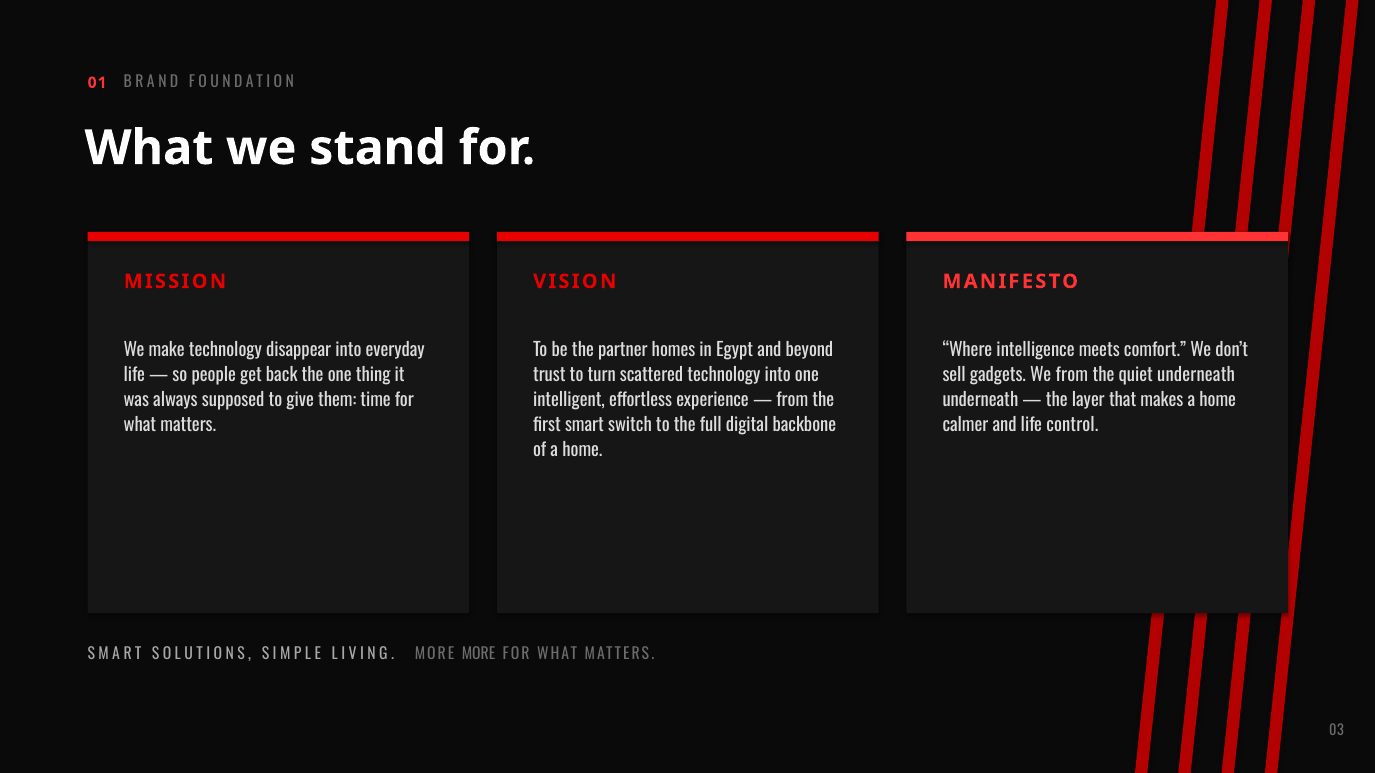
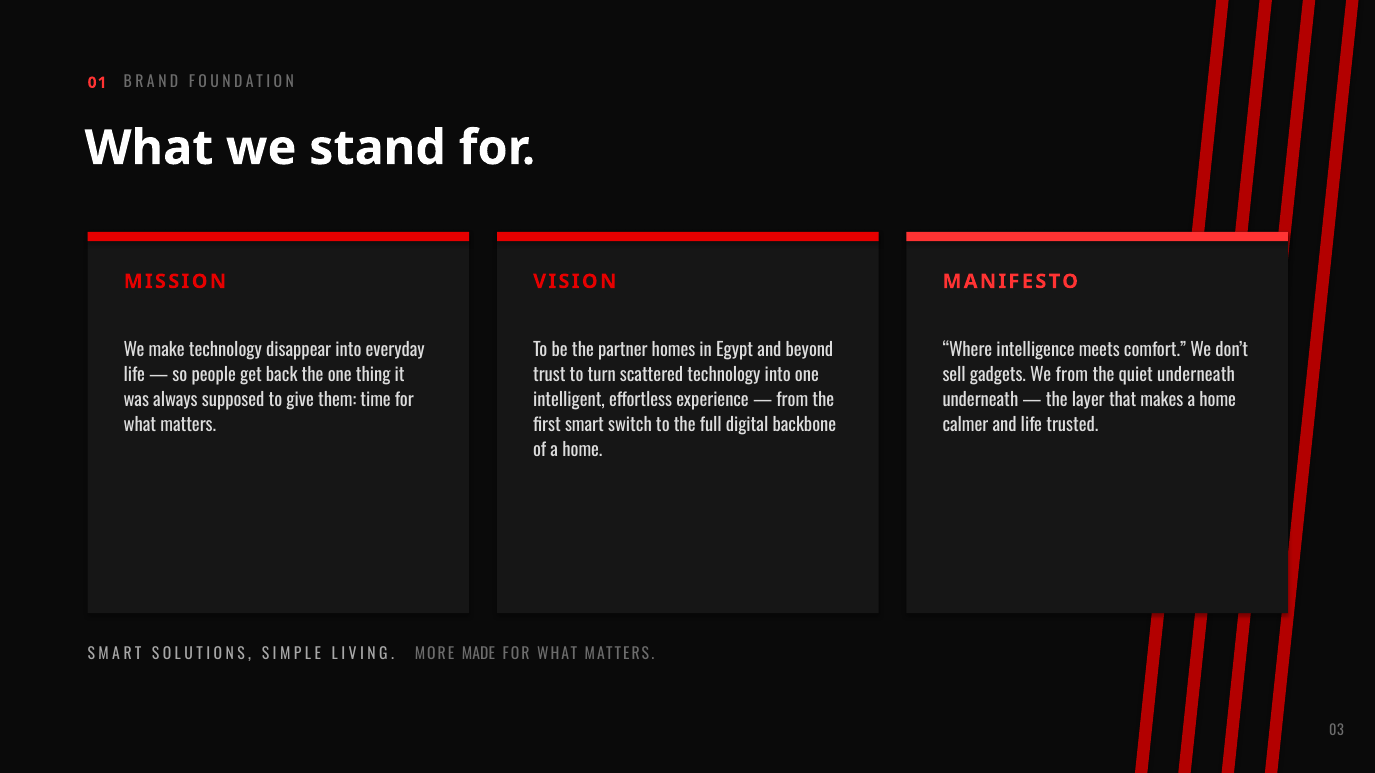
control: control -> trusted (1072, 425)
MORE MORE: MORE -> MADE (478, 655)
